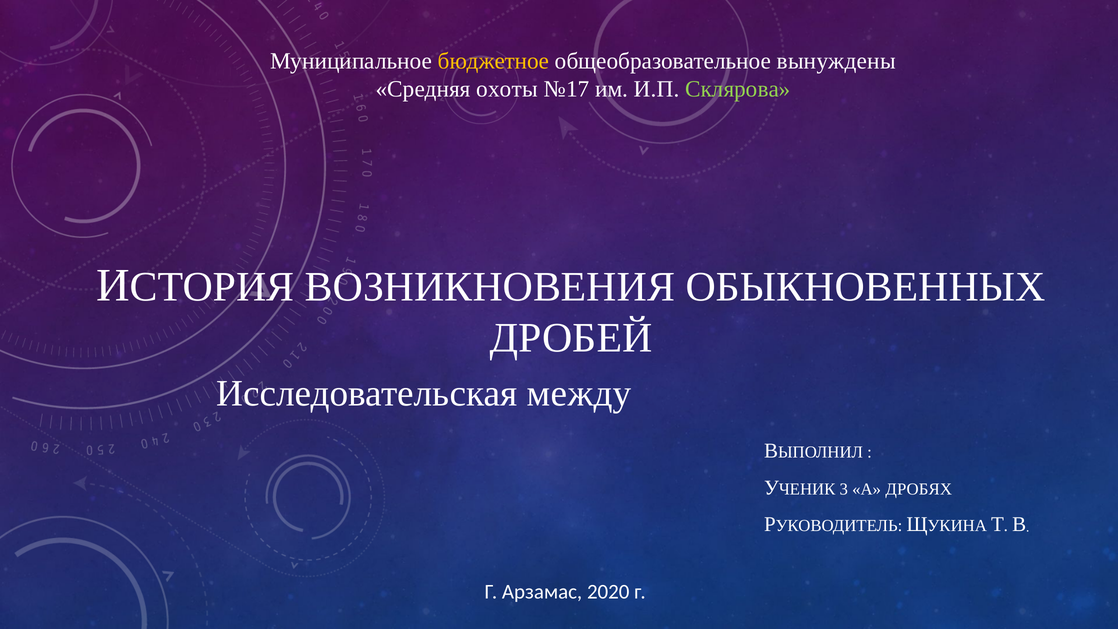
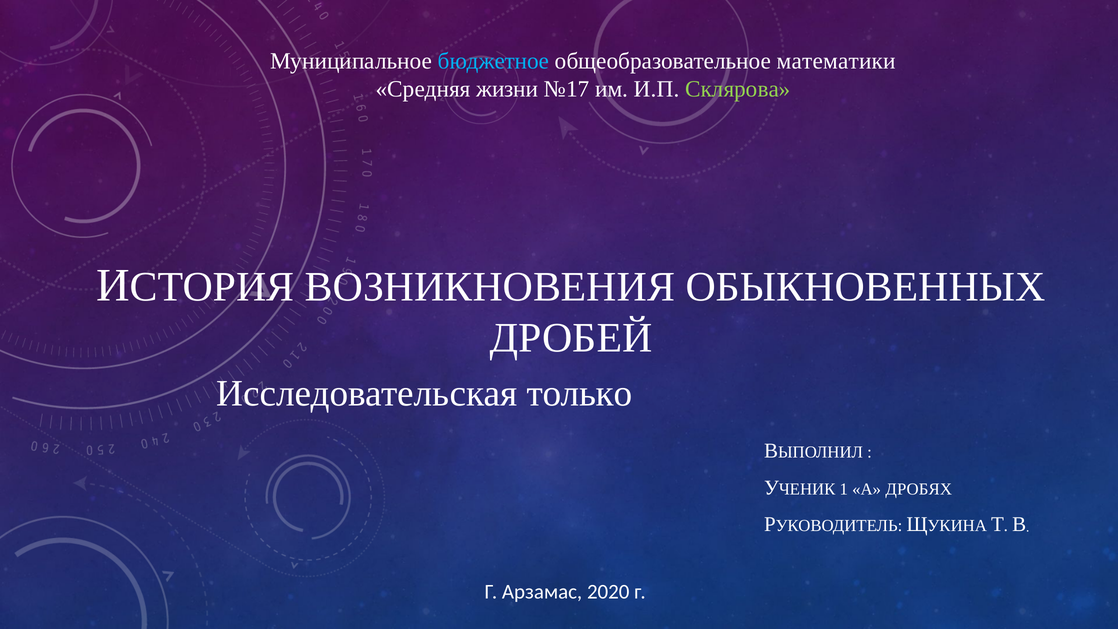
бюджетное colour: yellow -> light blue (493, 61)
вынуждены: вынуждены -> математики (836, 61)
охоты: охоты -> жизни (507, 89)
между: между -> только (580, 394)
3: 3 -> 1 (844, 489)
